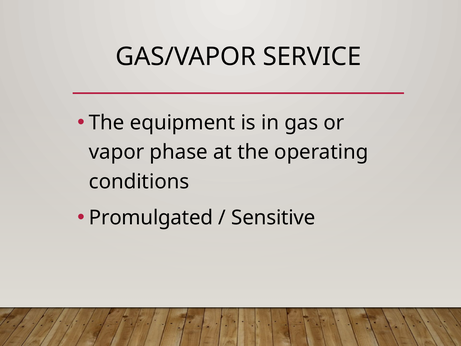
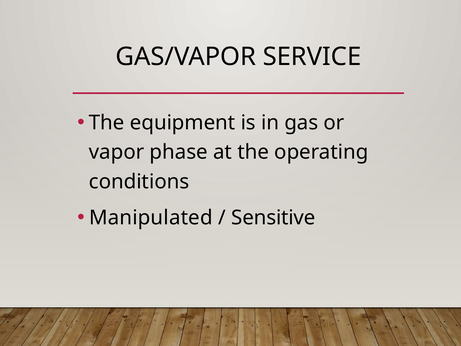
Promulgated: Promulgated -> Manipulated (151, 218)
